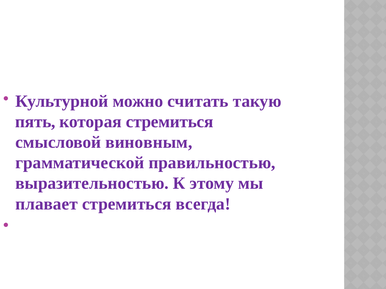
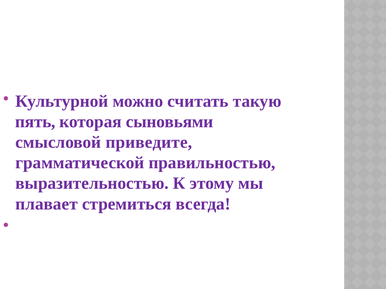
которая стремиться: стремиться -> сыновьями (170, 122)
виновным: виновным -> приведите (149, 142)
